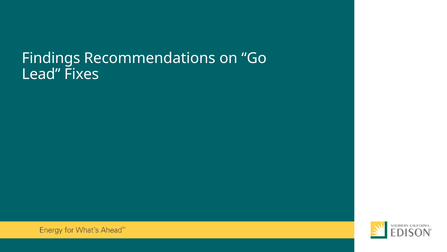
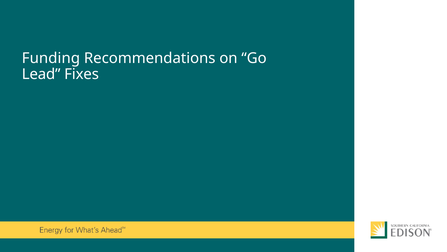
Findings: Findings -> Funding (51, 58)
